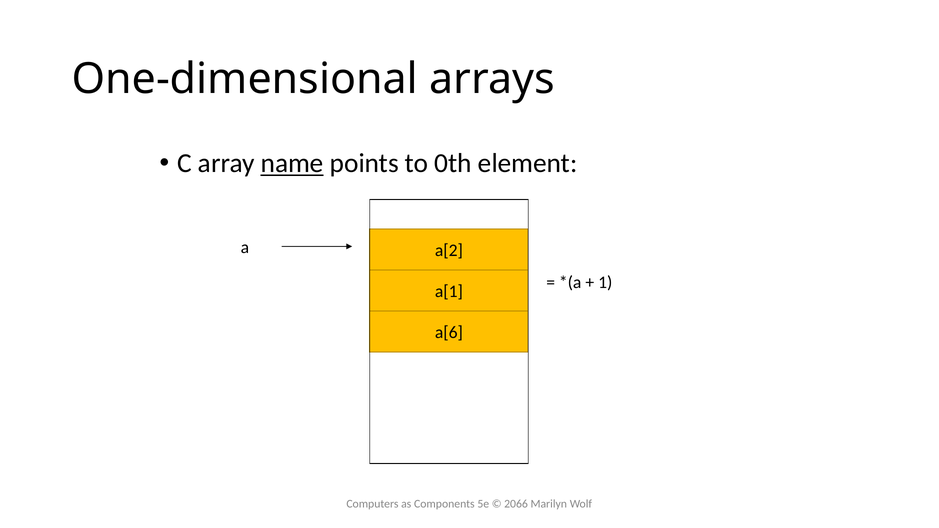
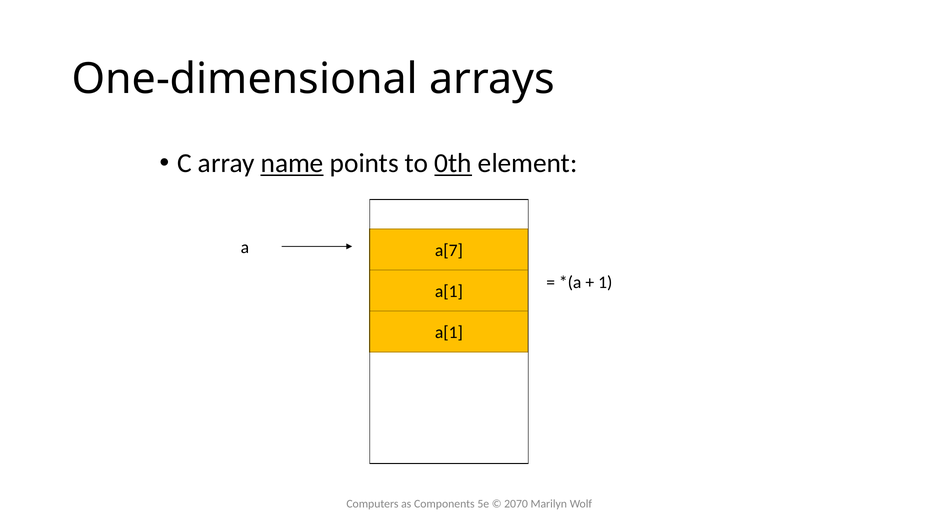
0th underline: none -> present (453, 163)
a[2: a[2 -> a[7 (449, 251)
a[6: a[6 -> a[1 (449, 333)
2066: 2066 -> 2070 (516, 504)
